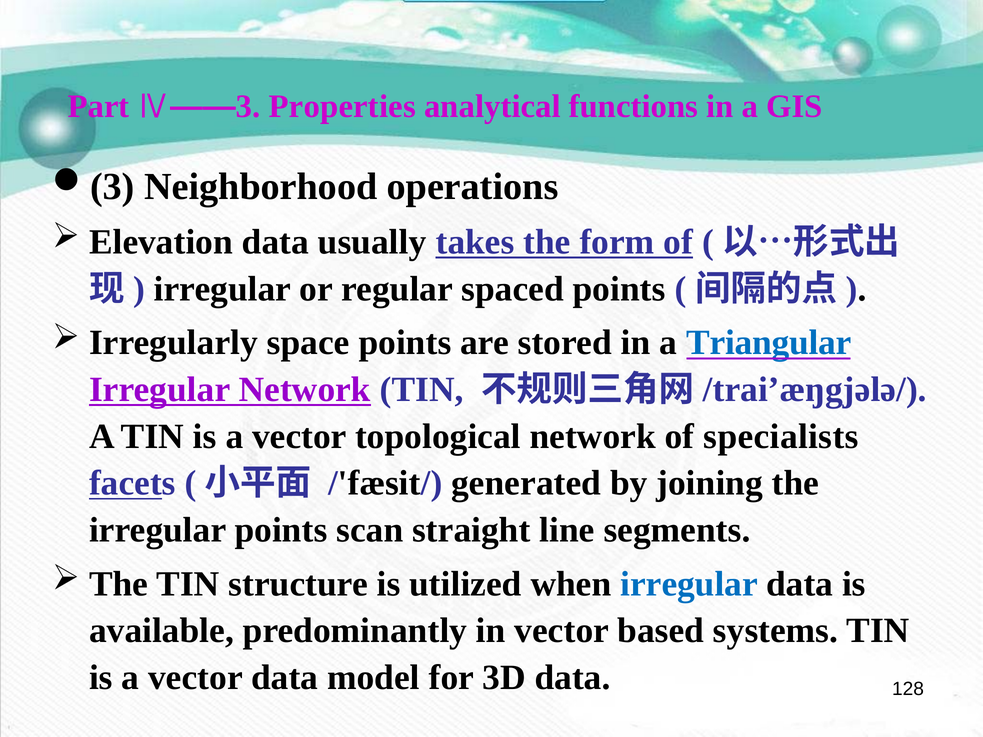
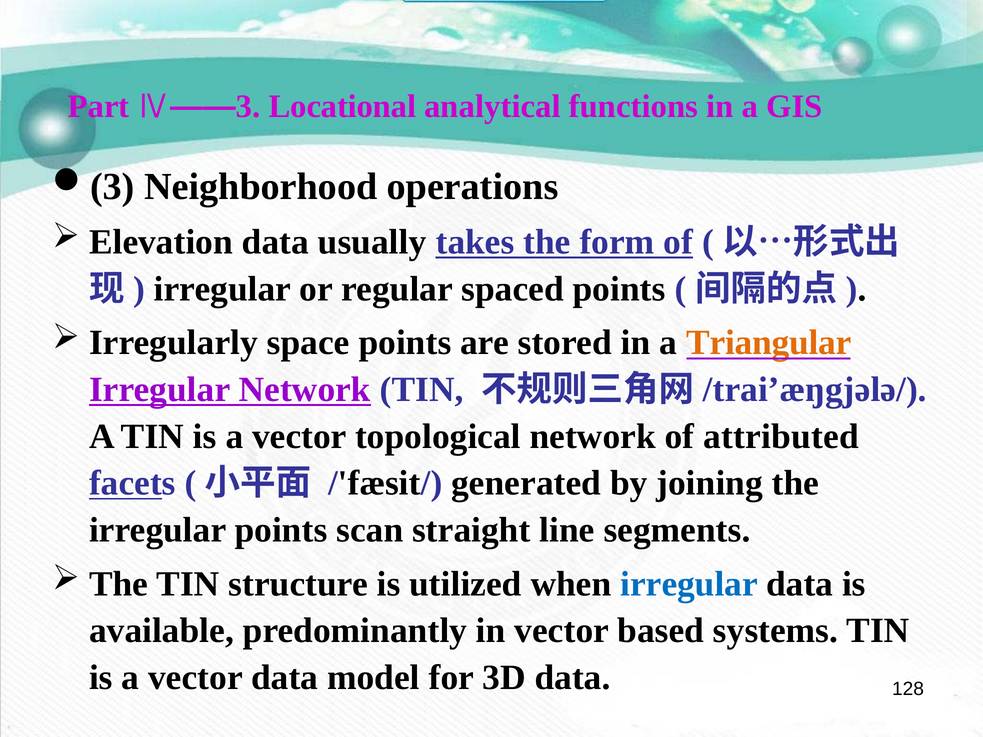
Properties: Properties -> Locational (342, 106)
Triangular colour: blue -> orange (769, 343)
specialists: specialists -> attributed (781, 436)
